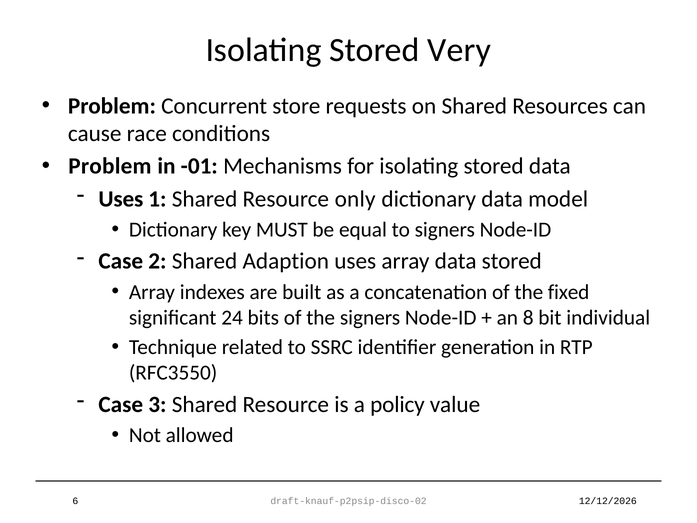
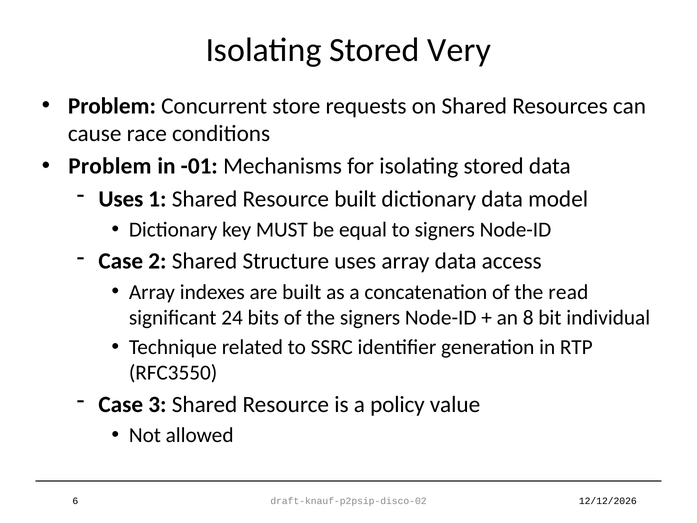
Resource only: only -> built (355, 199)
Adaption: Adaption -> Structure (286, 261)
data stored: stored -> access (512, 261)
fixed: fixed -> read (568, 292)
